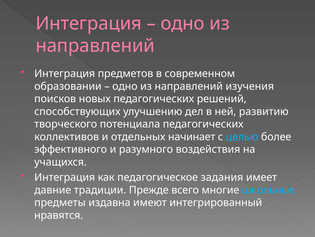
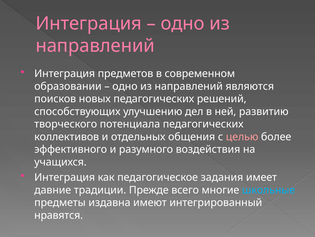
изучения: изучения -> являются (250, 86)
начинает: начинает -> общения (192, 136)
целью colour: light blue -> pink (242, 136)
